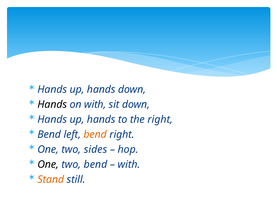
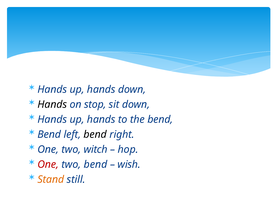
on with: with -> stop (95, 104)
the right: right -> bend (160, 119)
bend colour: orange -> black (95, 134)
sides: sides -> witch (96, 149)
One colour: black -> red (48, 164)
with: with -> wish (129, 164)
